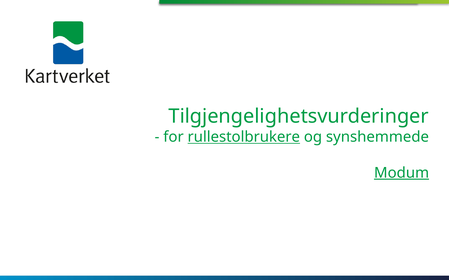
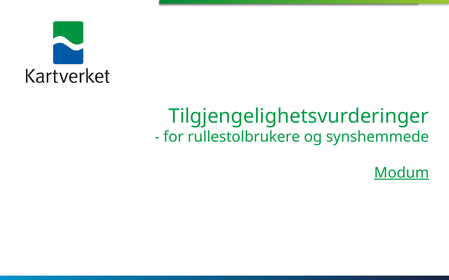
rullestolbrukere underline: present -> none (244, 137)
